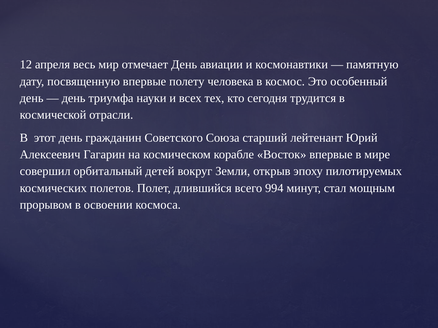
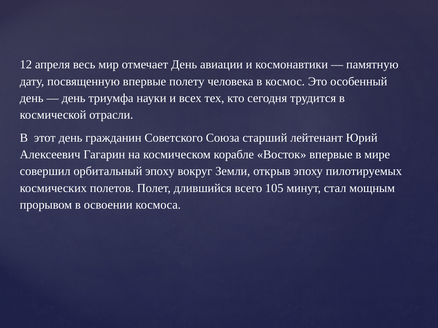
орбитальный детей: детей -> эпоху (160, 172)
994: 994 -> 105 (274, 188)
